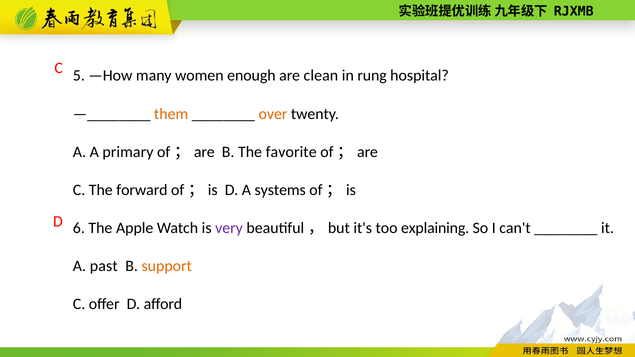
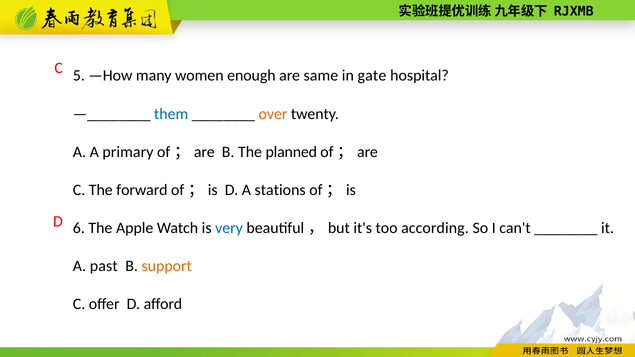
clean: clean -> same (321, 76)
rung: rung -> gate (372, 76)
them colour: orange -> blue (171, 114)
favorite: favorite -> planned (291, 152)
systems: systems -> stations (280, 190)
very colour: purple -> blue (229, 228)
explaining: explaining -> according (435, 228)
